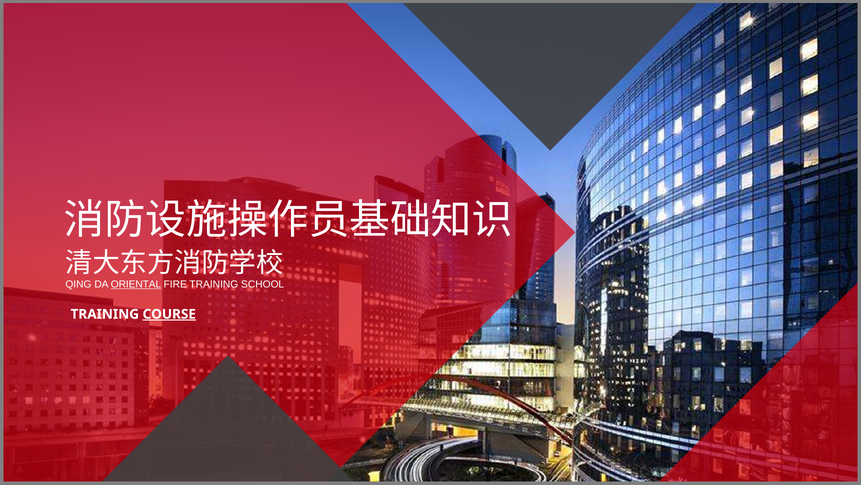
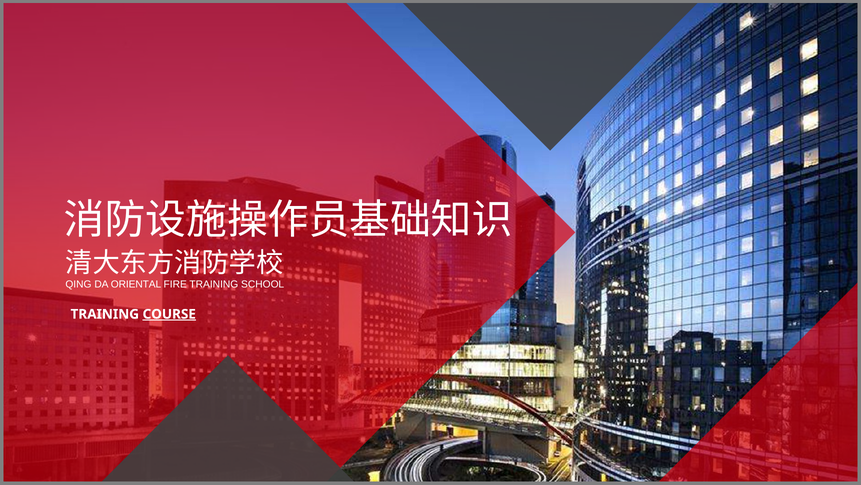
ORIENTAL underline: present -> none (136, 284)
